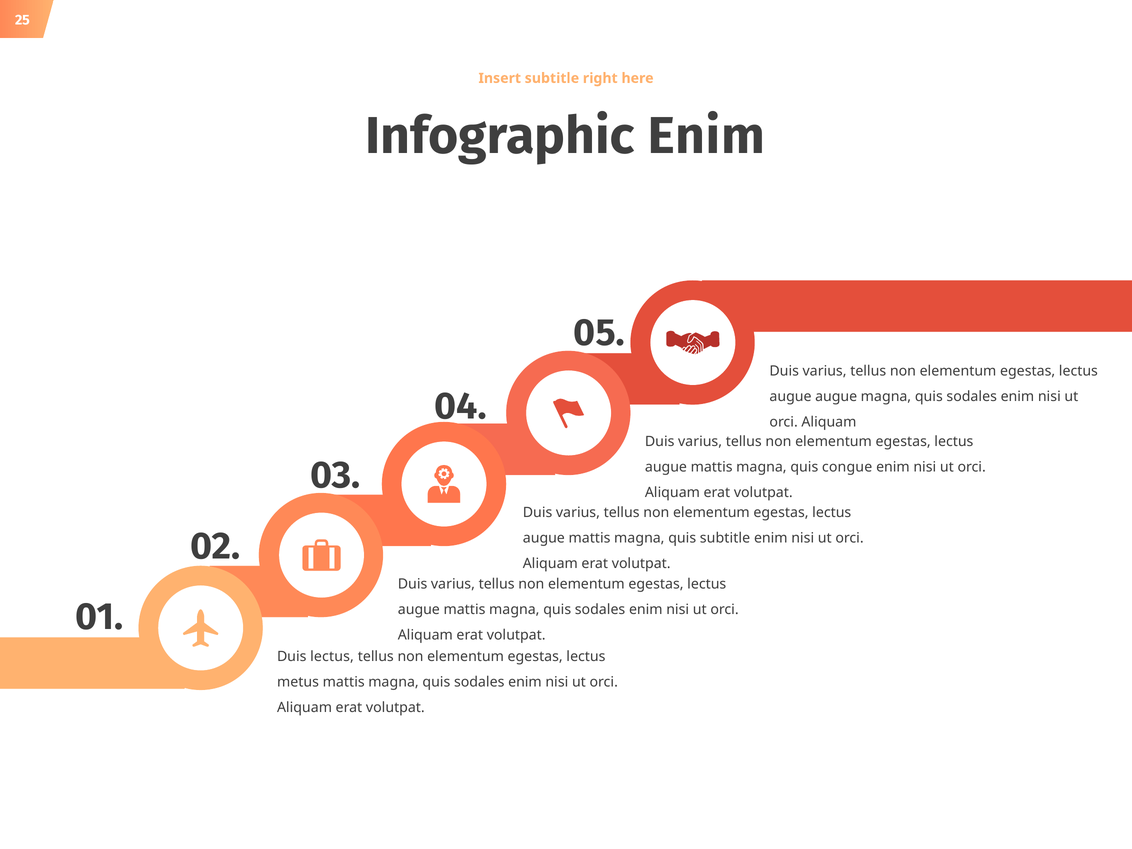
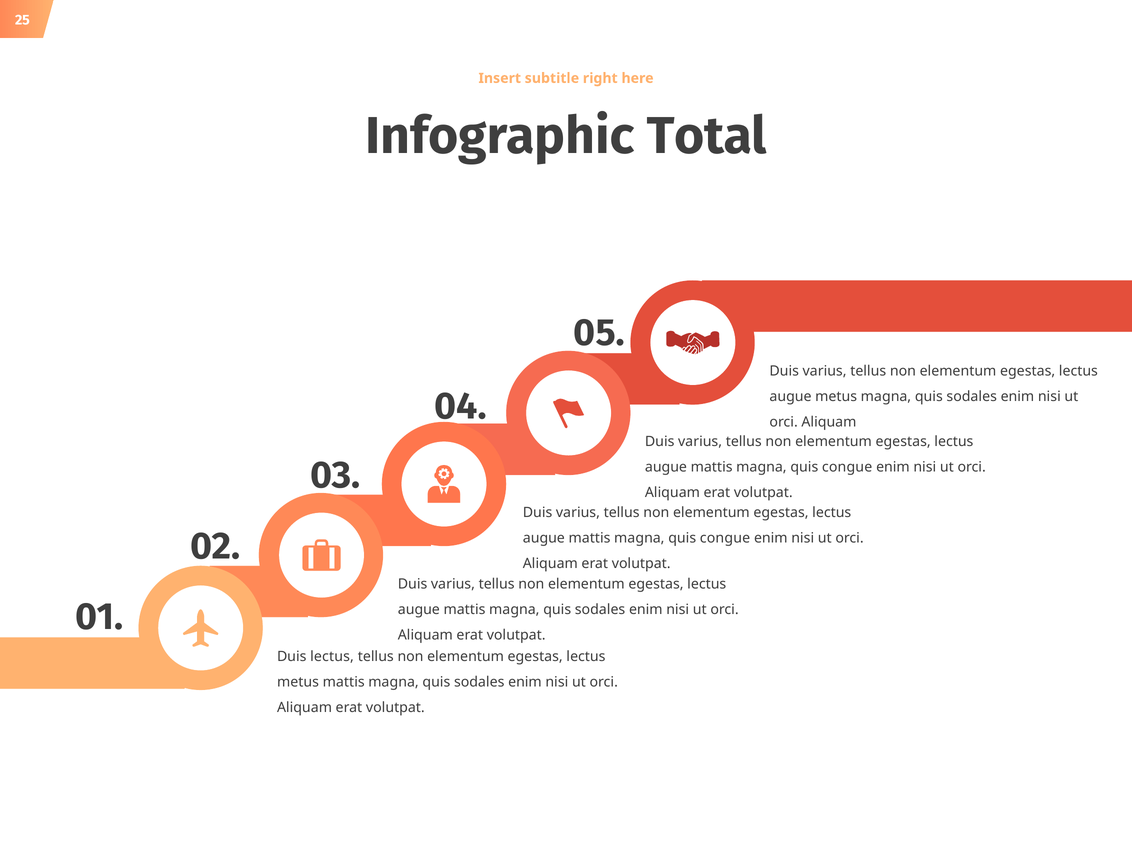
Infographic Enim: Enim -> Total (707, 136)
augue augue: augue -> metus (836, 396)
subtitle: subtitle -> congue (725, 538)
